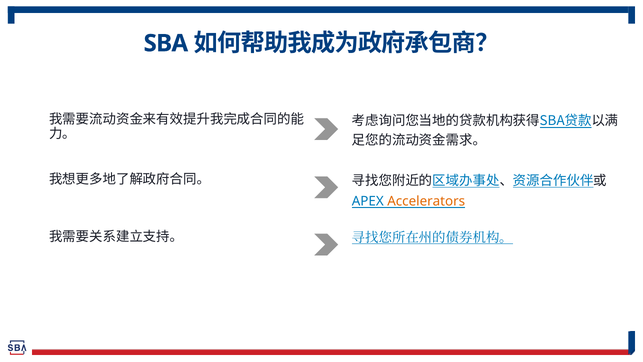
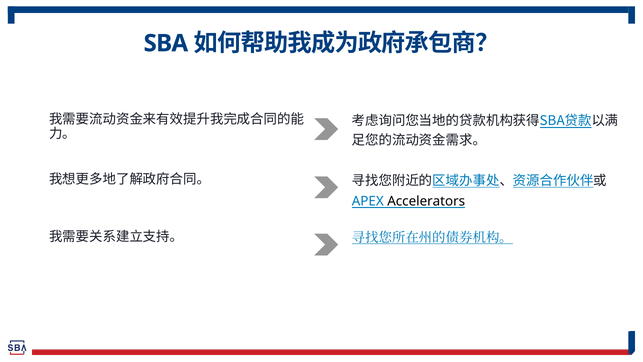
Accelerators colour: orange -> black (426, 201)
